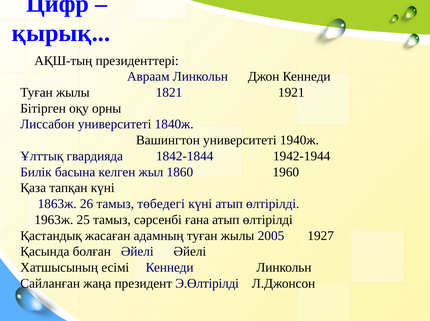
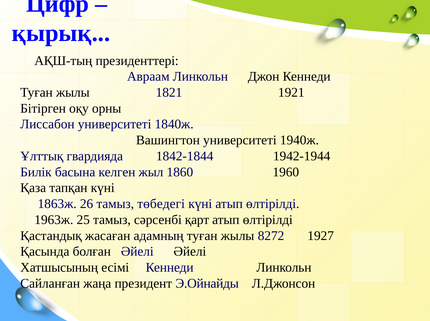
ғана: ғана -> қарт (197, 219)
2005: 2005 -> 8272 (271, 235)
Э.Өлтірілді: Э.Өлтірілді -> Э.Ойнайды (207, 283)
